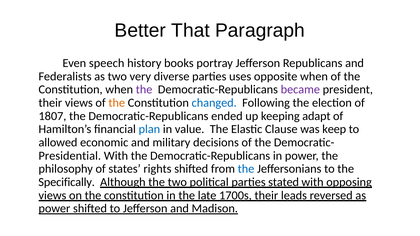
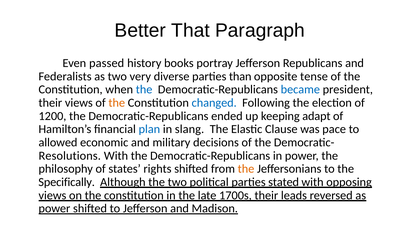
speech: speech -> passed (107, 63)
uses: uses -> than (240, 76)
opposite when: when -> tense (314, 76)
the colour: purple -> blue (144, 90)
became colour: purple -> blue (300, 90)
1807: 1807 -> 1200 (52, 116)
value: value -> slang (190, 129)
keep: keep -> pace (334, 129)
Presidential: Presidential -> Resolutions (70, 156)
the colour: blue -> orange (246, 169)
